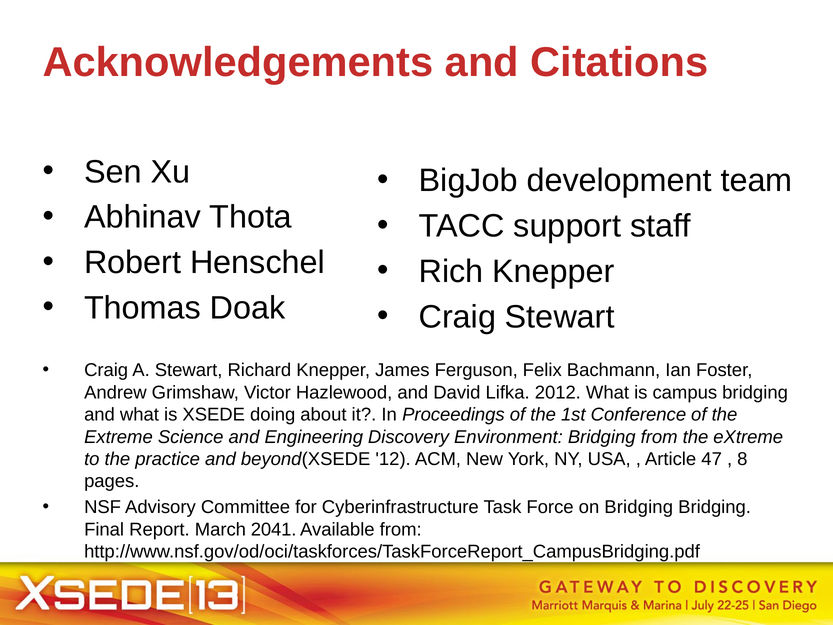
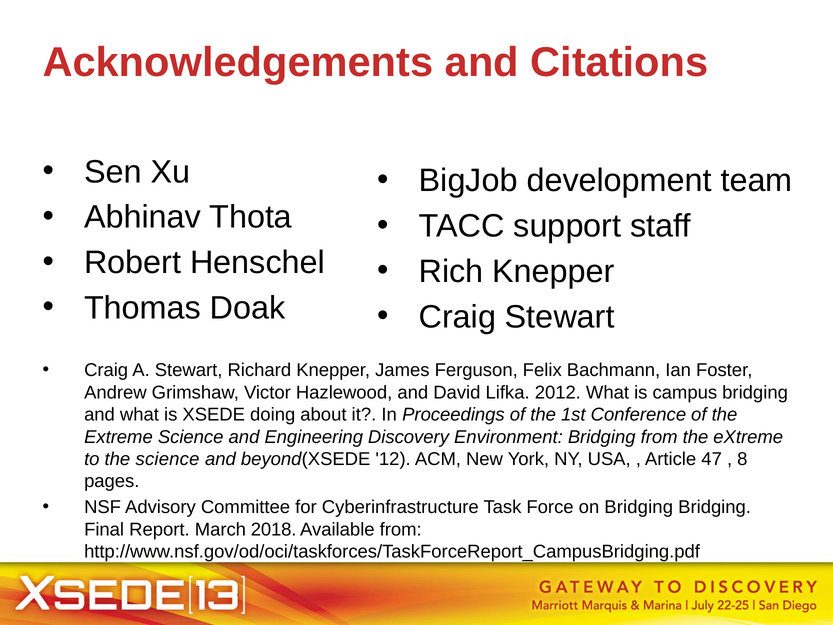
the practice: practice -> science (168, 459)
2041: 2041 -> 2018 (274, 529)
